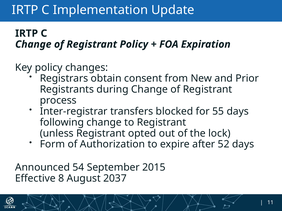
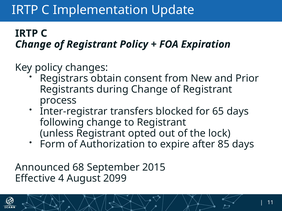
55: 55 -> 65 (218, 112)
52: 52 -> 85 (224, 145)
54: 54 -> 68 (78, 168)
8: 8 -> 4 (61, 179)
2037: 2037 -> 2099 (115, 179)
